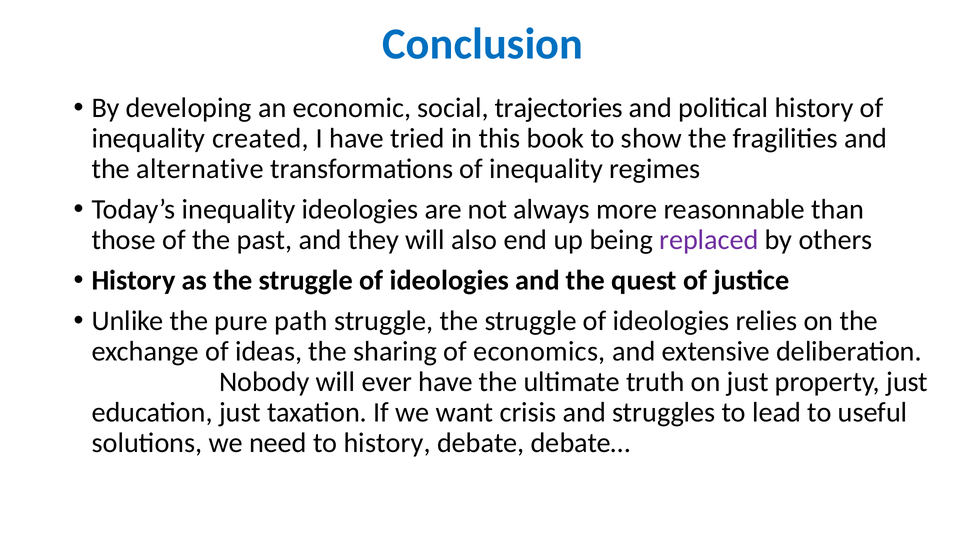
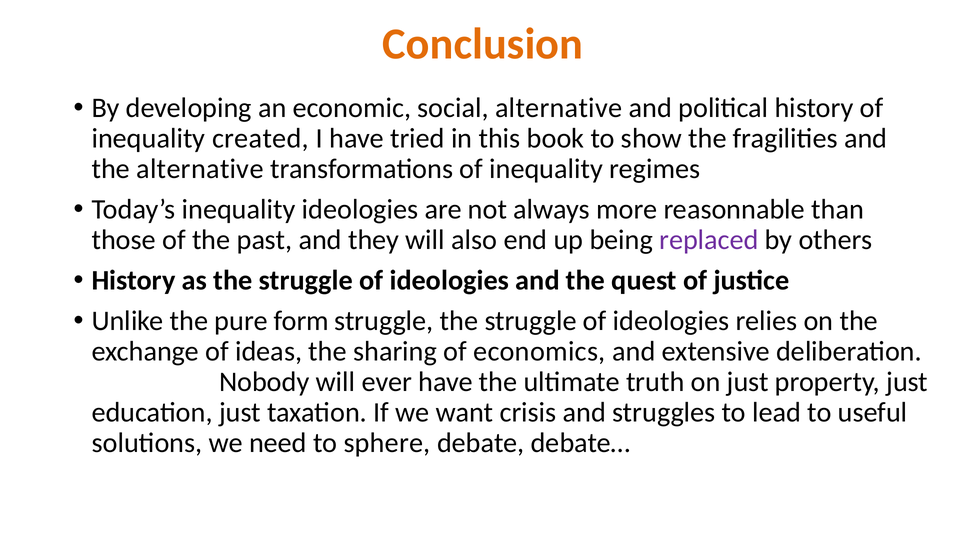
Conclusion colour: blue -> orange (483, 44)
social trajectories: trajectories -> alternative (559, 108)
path: path -> form (301, 321)
to history: history -> sphere (387, 443)
